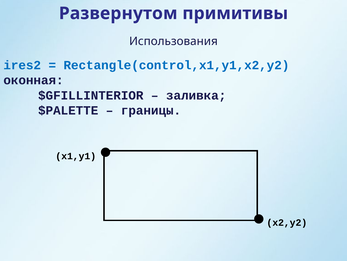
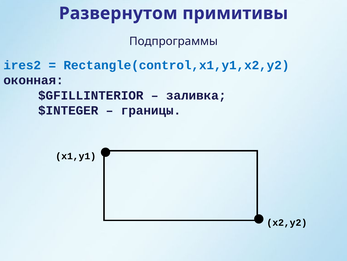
Использования: Использования -> Подпрограммы (173, 41)
$PALETTE: $PALETTE -> $INTEGER (68, 110)
